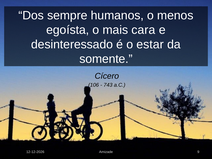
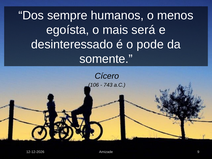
cara: cara -> será (143, 30)
estar: estar -> pode (150, 44)
